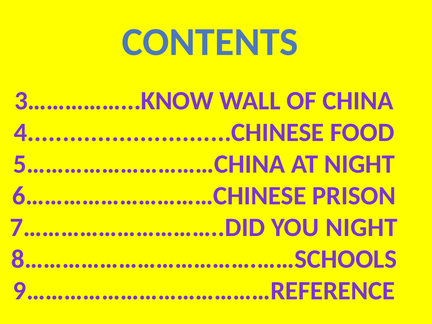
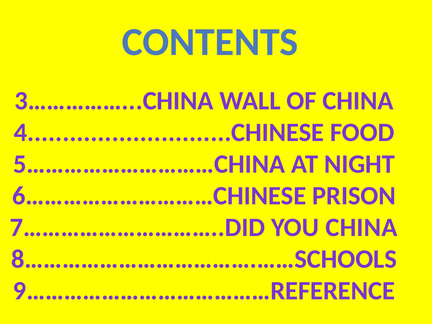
3……………...KNOW: 3……………...KNOW -> 3……………...CHINA (114, 101)
YOU NIGHT: NIGHT -> CHINA (362, 227)
